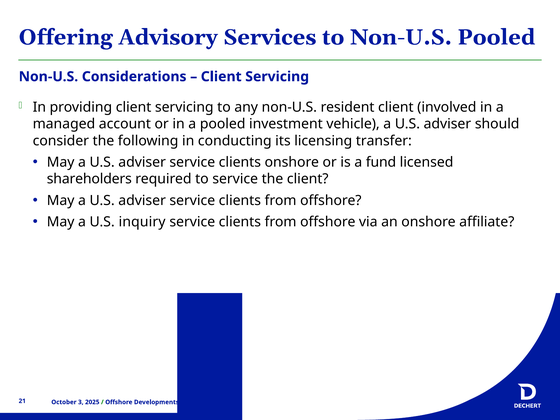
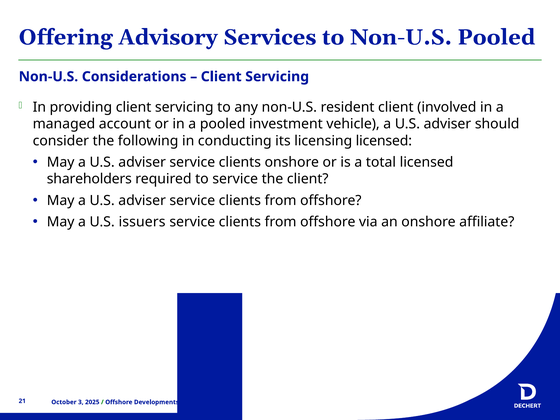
licensing transfer: transfer -> licensed (384, 141)
fund: fund -> total (381, 162)
inquiry: inquiry -> issuers (142, 222)
